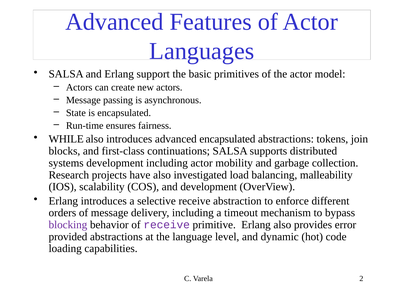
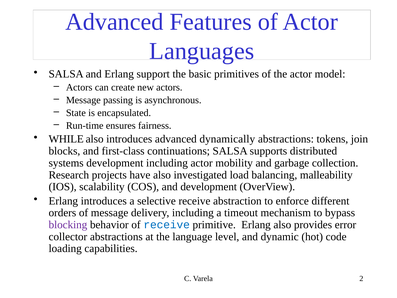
advanced encapsulated: encapsulated -> dynamically (227, 139)
receive colour: purple -> blue (167, 225)
provided: provided -> collector (68, 236)
